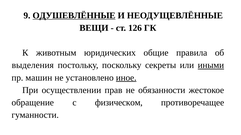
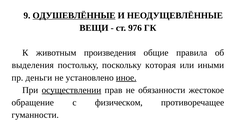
126: 126 -> 976 (135, 28)
юридических: юридических -> произведения (110, 53)
секреты: секреты -> которая (161, 65)
иными underline: present -> none (211, 65)
машин: машин -> деньги (39, 78)
осуществлении underline: none -> present (71, 90)
